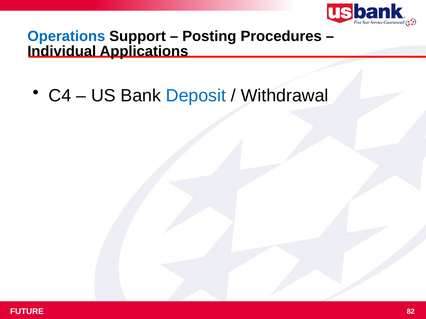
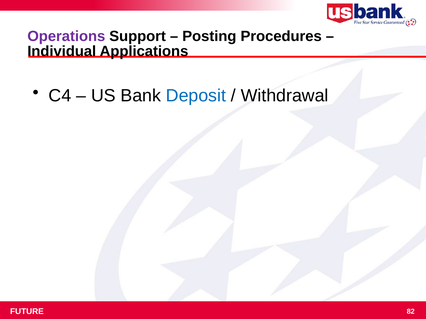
Operations colour: blue -> purple (66, 36)
